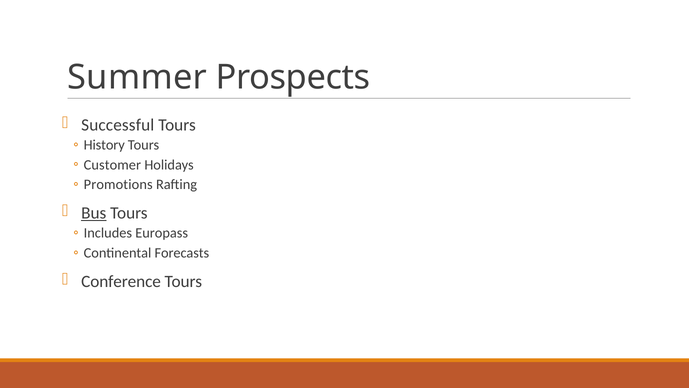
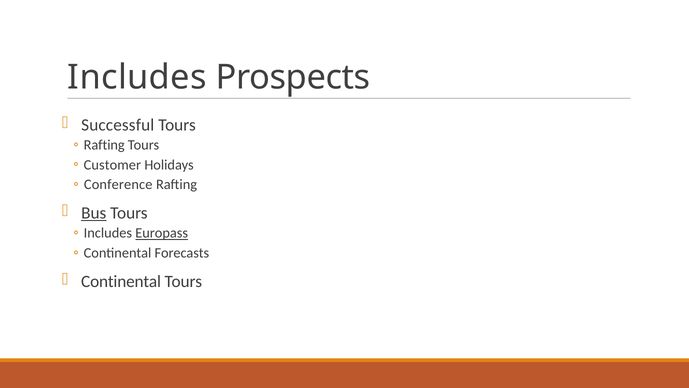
Summer: Summer -> Includes (137, 77)
History: History -> Rafting (104, 145)
Promotions: Promotions -> Conference (118, 184)
Europass underline: none -> present (162, 233)
Conference: Conference -> Continental (121, 281)
